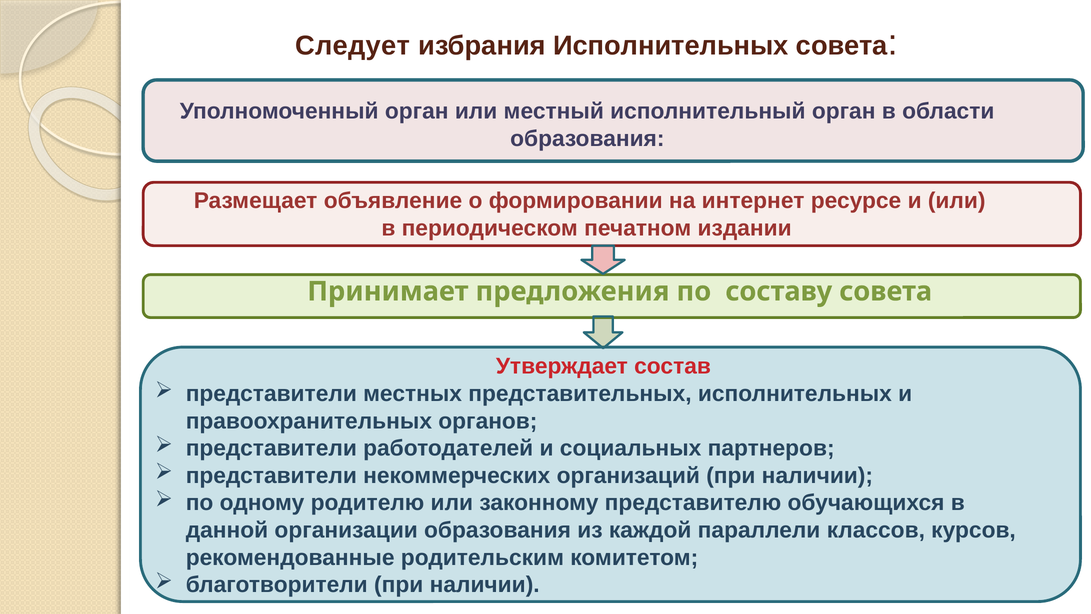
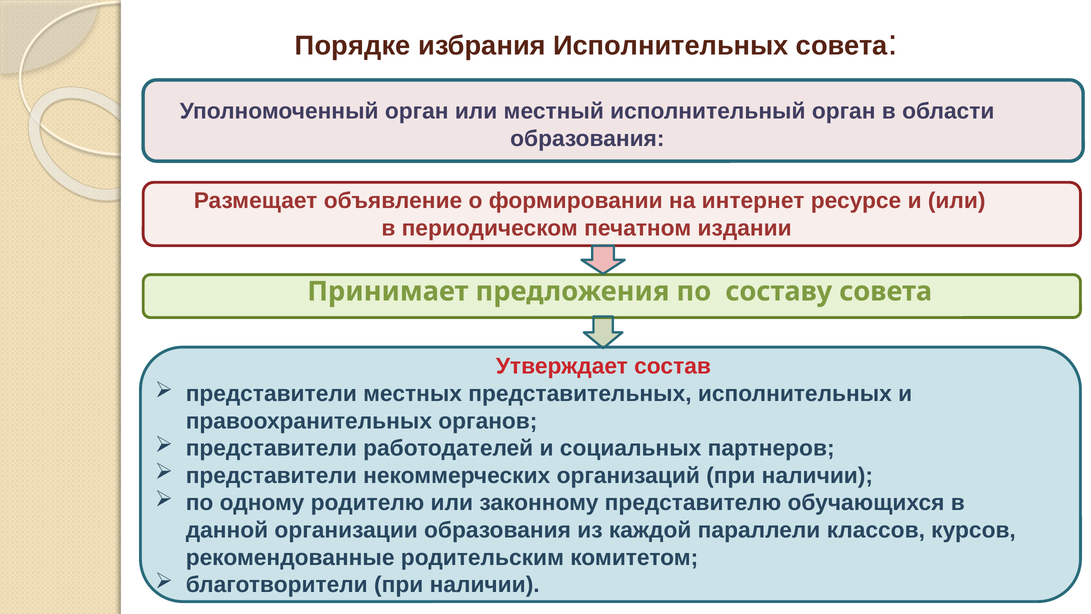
Следует: Следует -> Порядке (353, 45)
